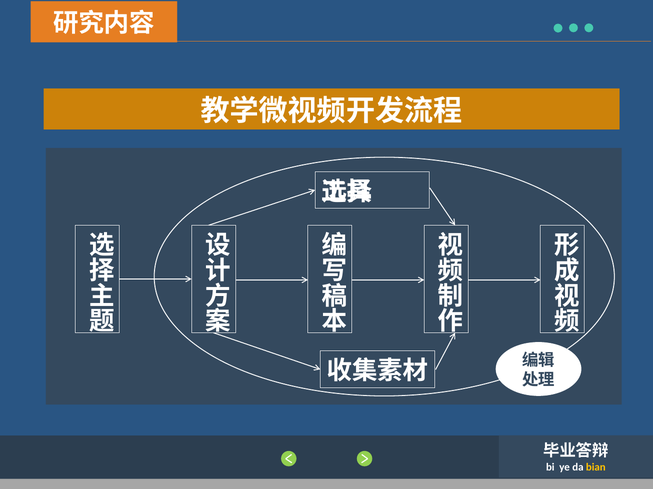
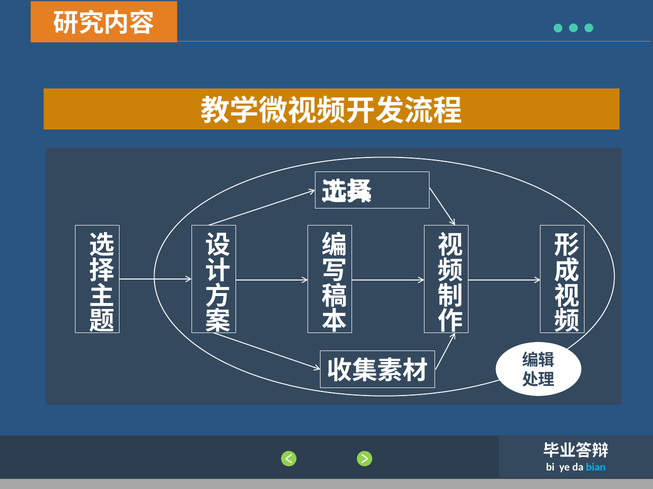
bian colour: yellow -> light blue (596, 468)
